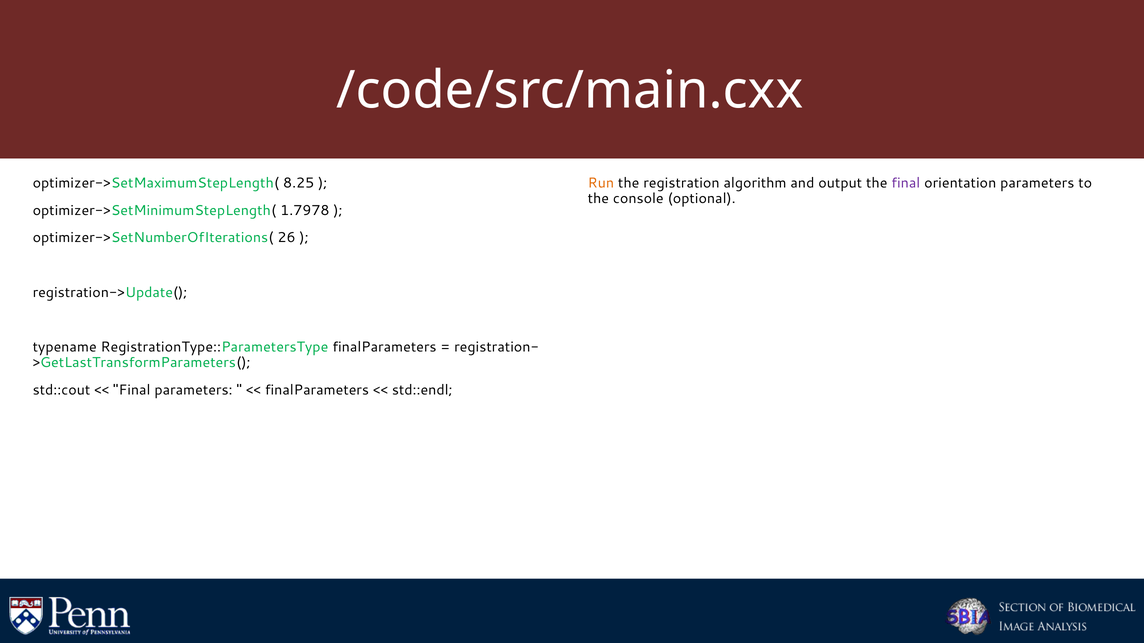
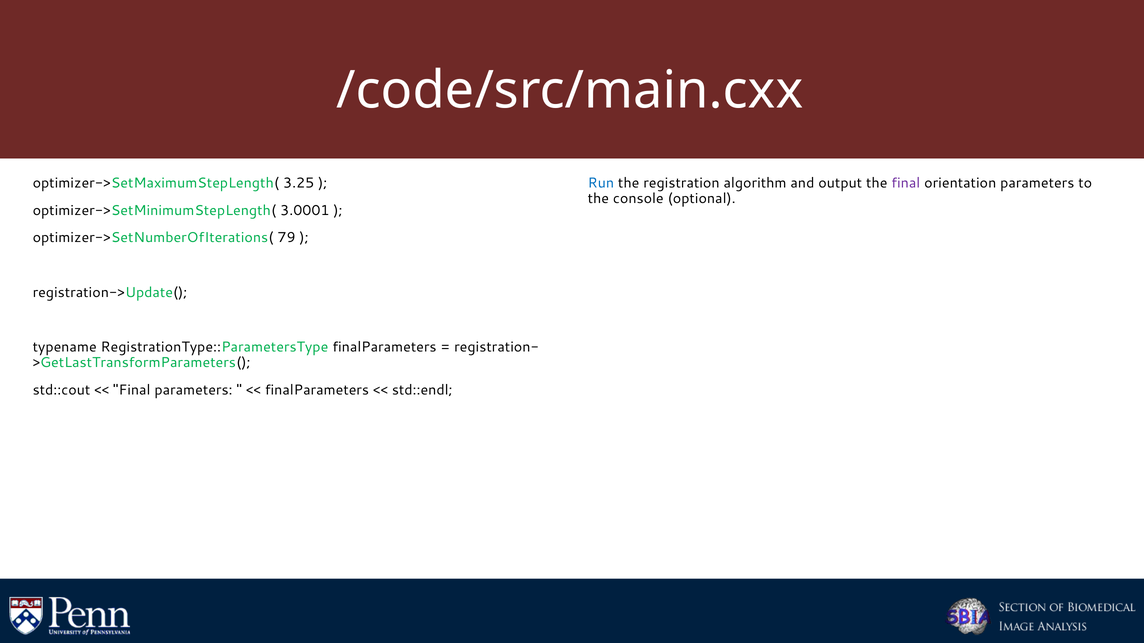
8.25: 8.25 -> 3.25 (299, 183)
Run colour: orange -> blue (601, 183)
1.7978: 1.7978 -> 3.0001 (305, 211)
26: 26 -> 79 (287, 238)
